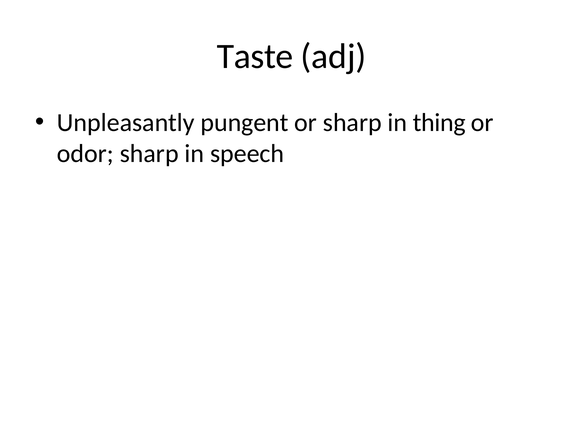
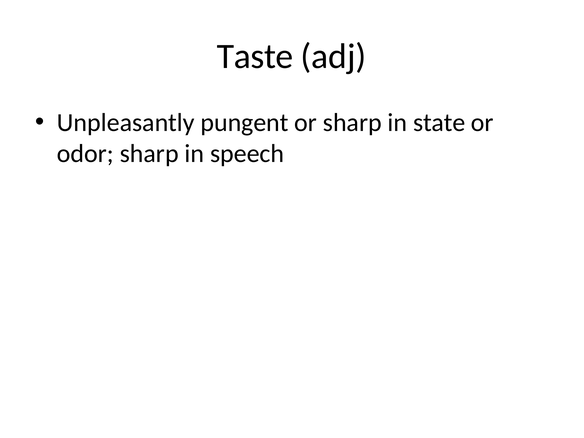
thing: thing -> state (439, 123)
